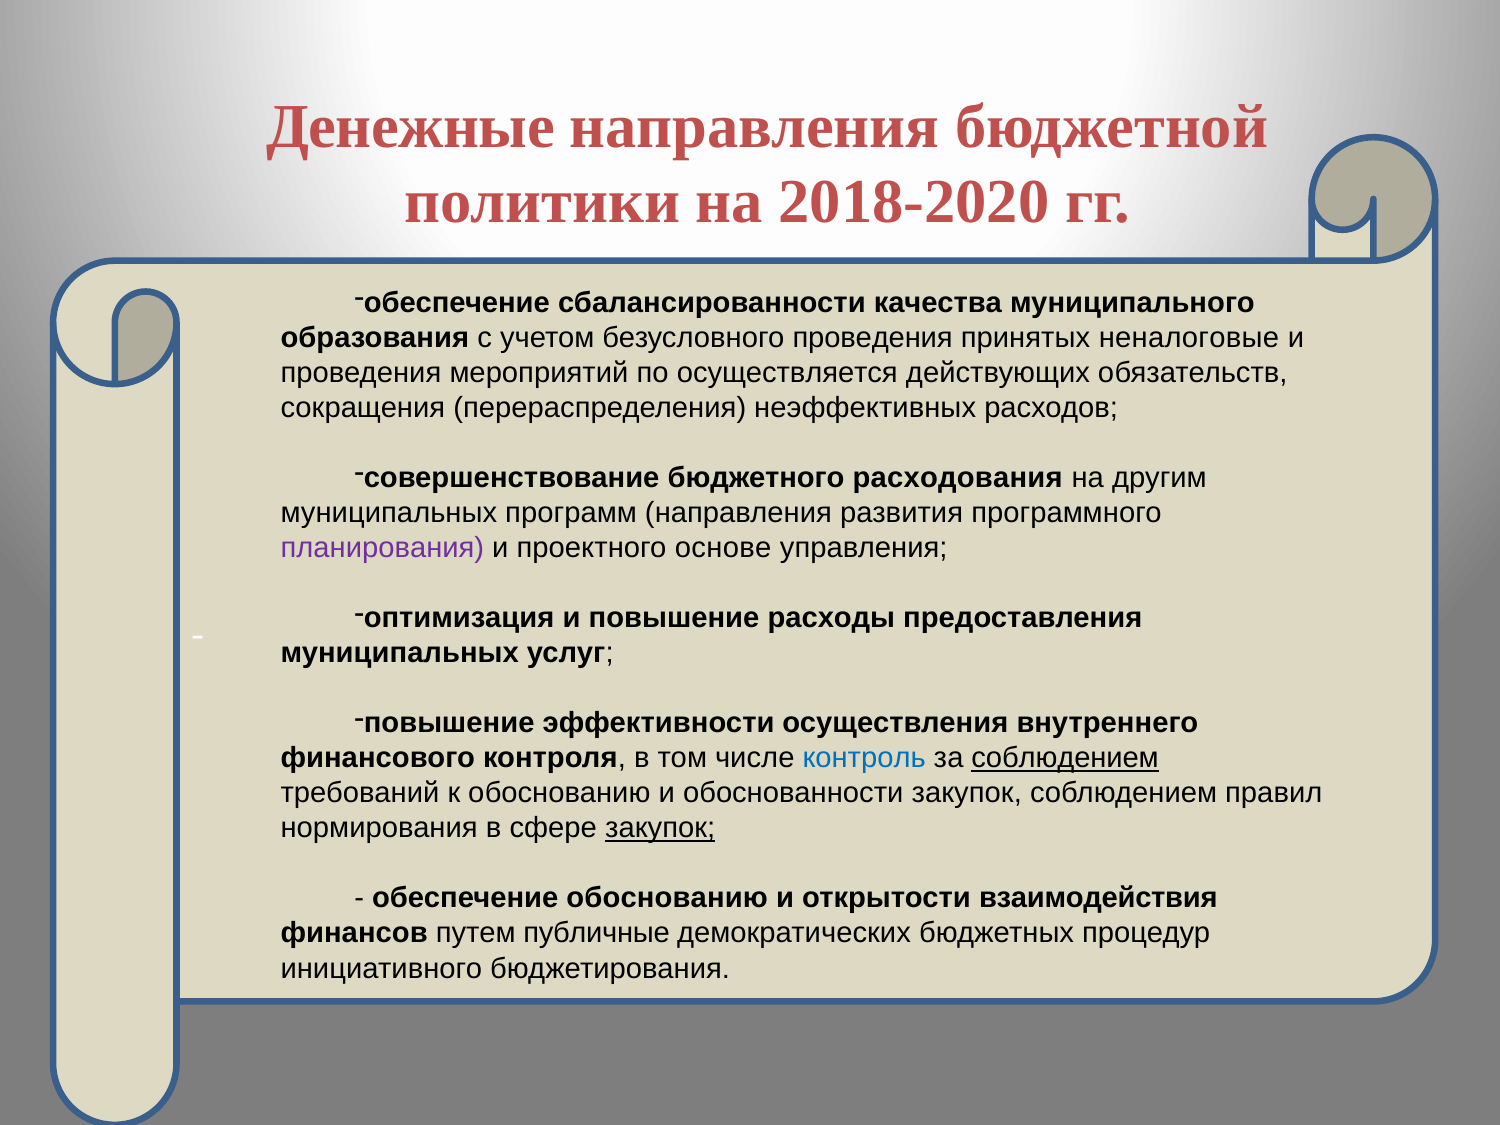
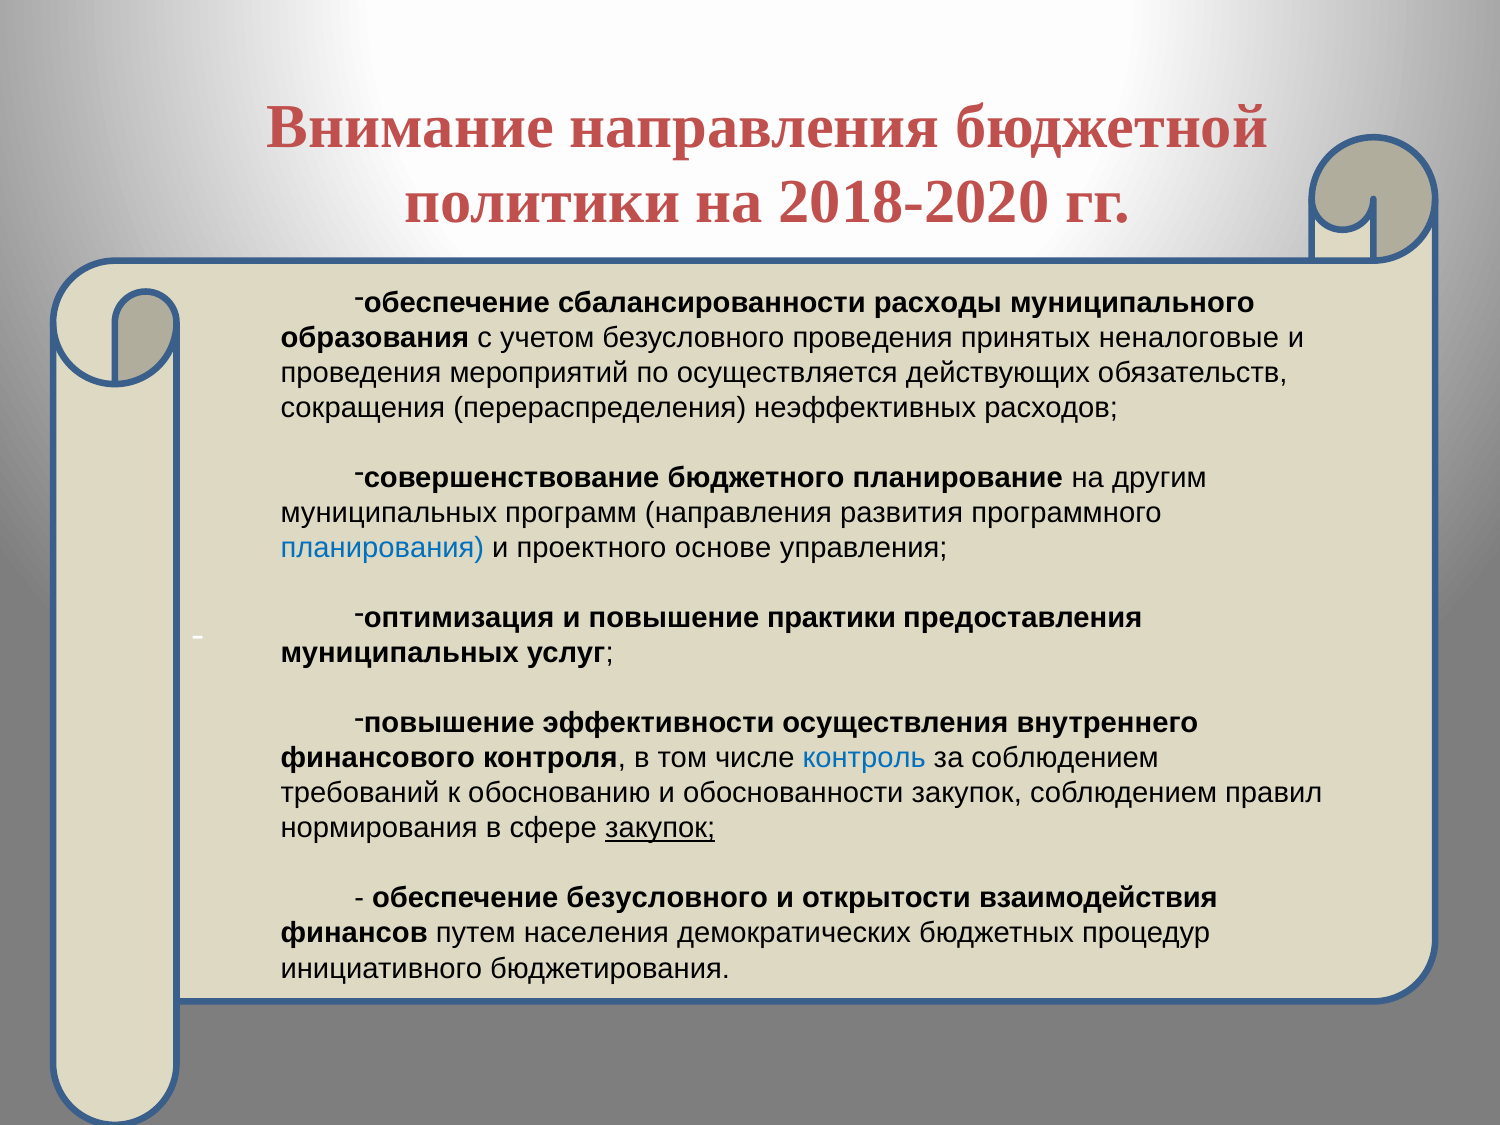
Денежные: Денежные -> Внимание (410, 127)
качества: качества -> расходы (938, 303)
расходования: расходования -> планирование (958, 478)
планирования colour: purple -> blue (382, 548)
расходы: расходы -> практики (831, 618)
соблюдением underline: present -> none (1065, 758)
обеспечение обоснованию: обоснованию -> безусловного (667, 898)
публичные: публичные -> населения (596, 933)
